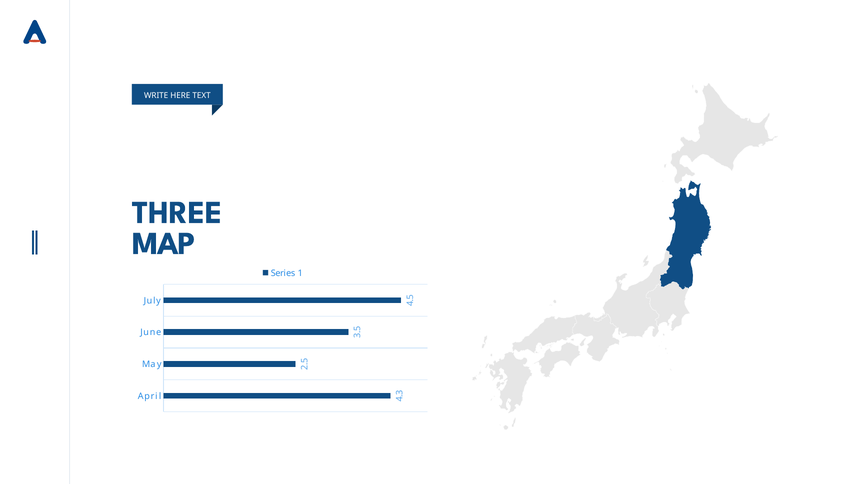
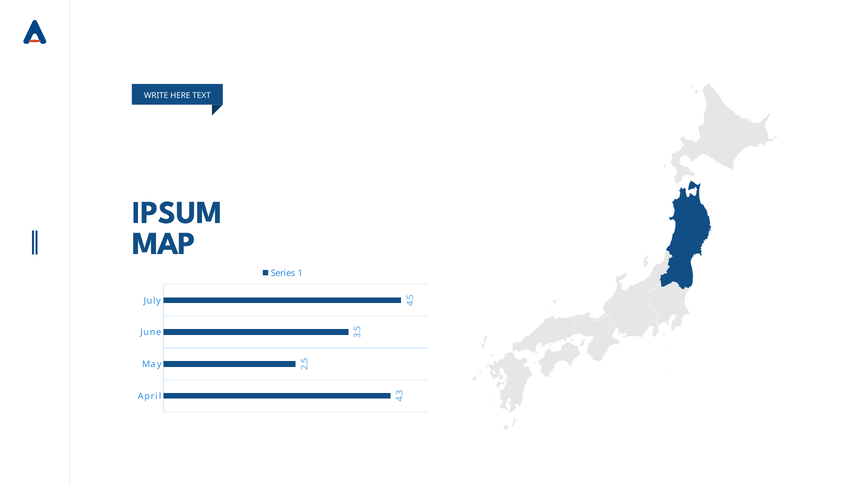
THREE: THREE -> IPSUM (177, 213)
